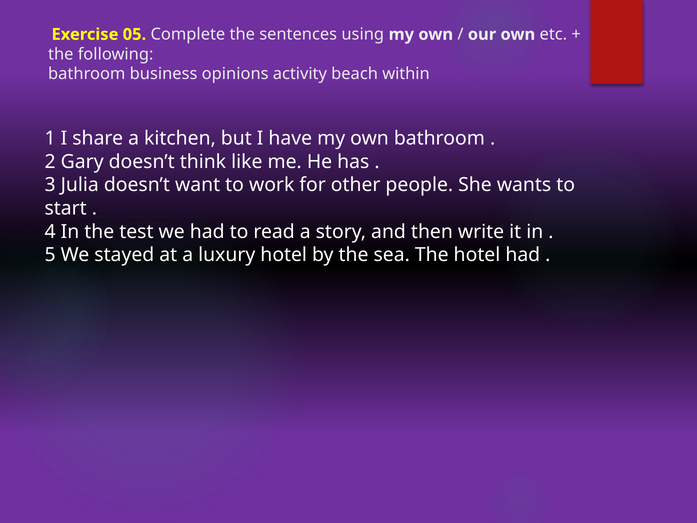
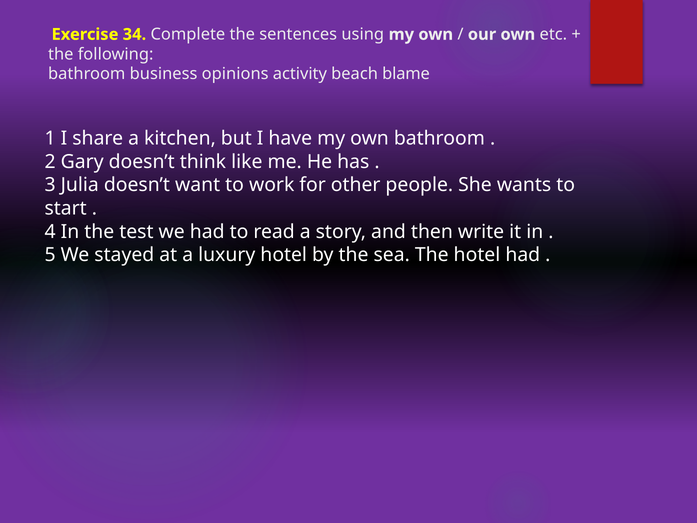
05: 05 -> 34 (134, 34)
within: within -> blame (406, 74)
